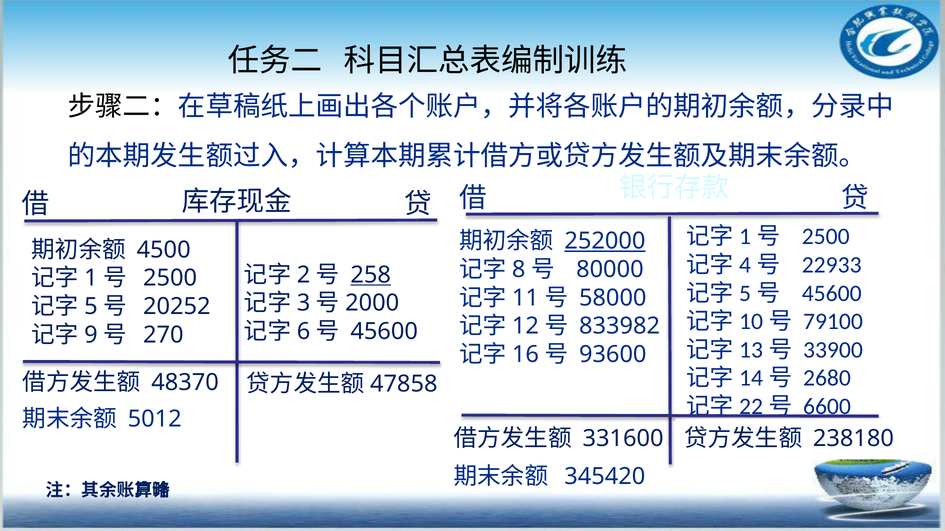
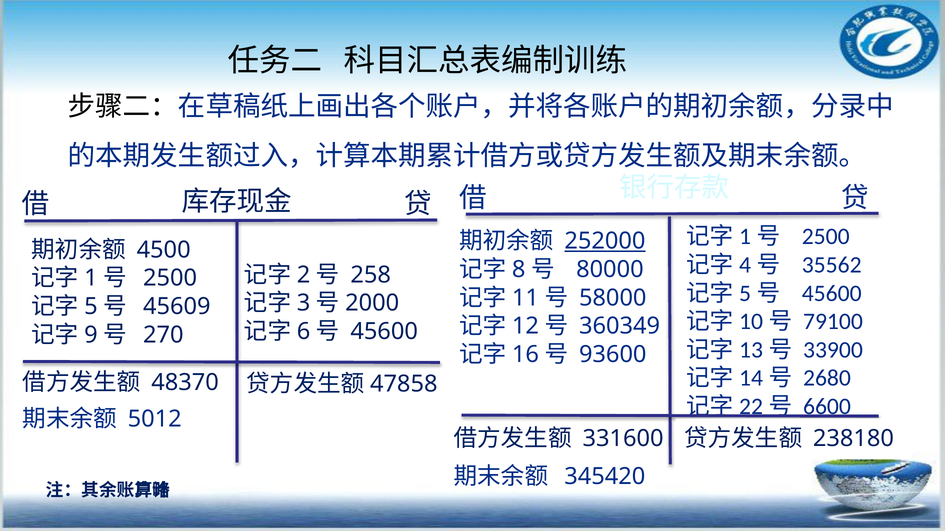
22933: 22933 -> 35562 (832, 265)
258 underline: present -> none (371, 275)
20252: 20252 -> 45609 (177, 307)
833982: 833982 -> 360349 (620, 326)
